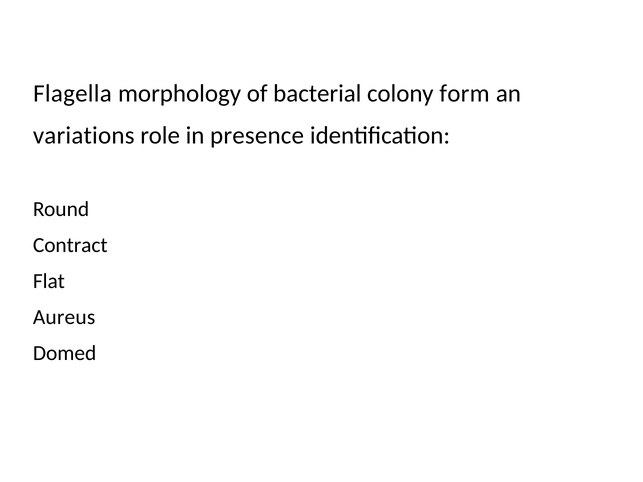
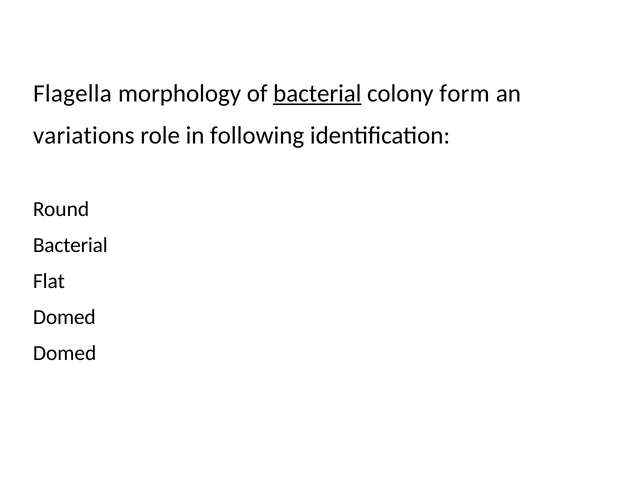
bacterial underline: none -> present (317, 94)
presence: presence -> following (257, 136)
Contract: Contract -> Bacterial (70, 245)
Aureus: Aureus -> Domed (64, 317)
